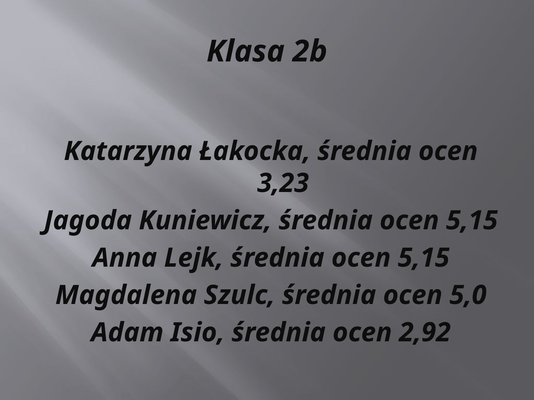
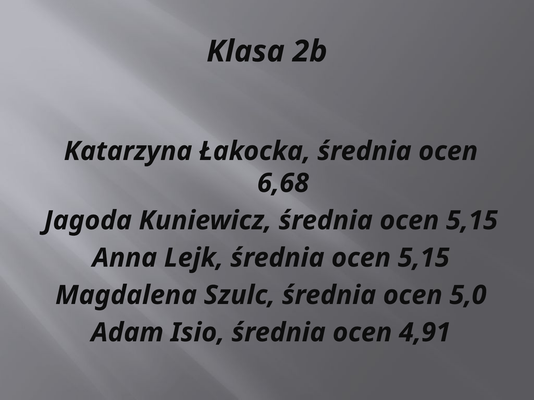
3,23: 3,23 -> 6,68 (283, 183)
2,92: 2,92 -> 4,91 (425, 333)
